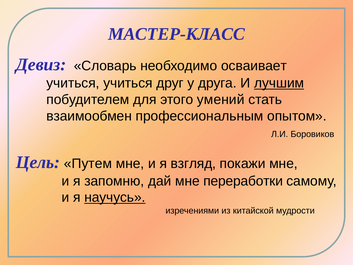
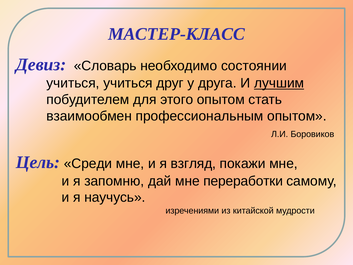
осваивает: осваивает -> состоянии (254, 66)
этого умений: умений -> опытом (221, 100)
Путем: Путем -> Среди (88, 164)
научусь underline: present -> none (115, 197)
